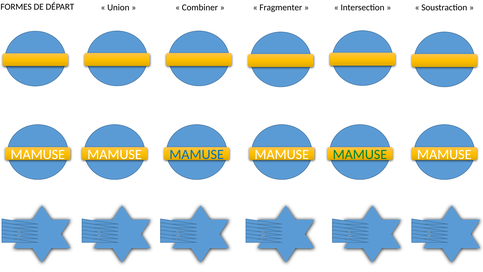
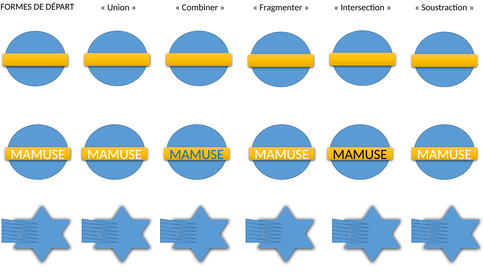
MAMUSE colour: green -> black (360, 154)
